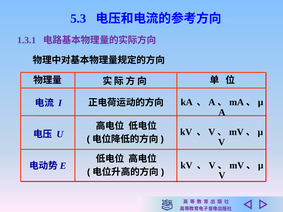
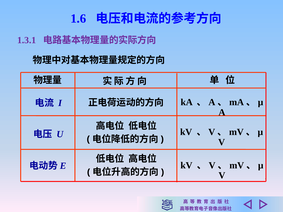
5.3: 5.3 -> 1.6 (78, 19)
